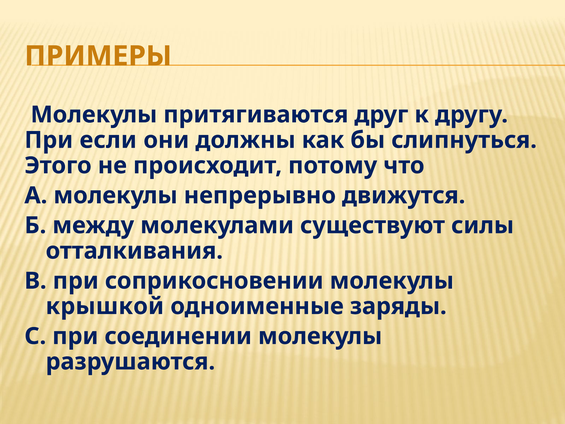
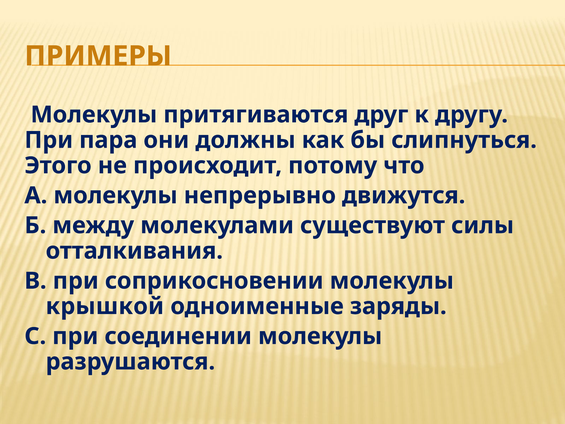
если: если -> пара (108, 140)
